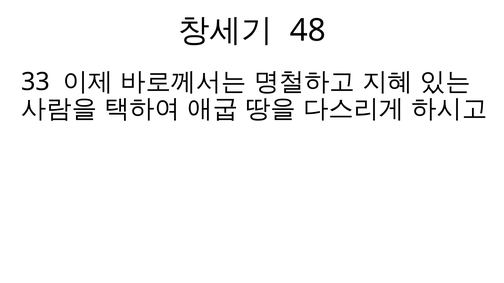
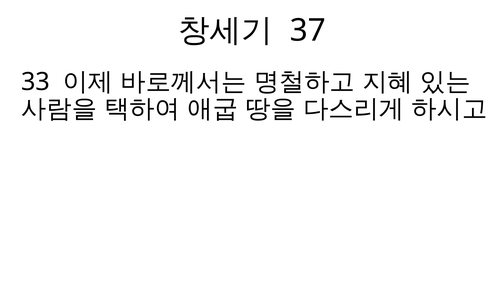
48: 48 -> 37 (308, 30)
